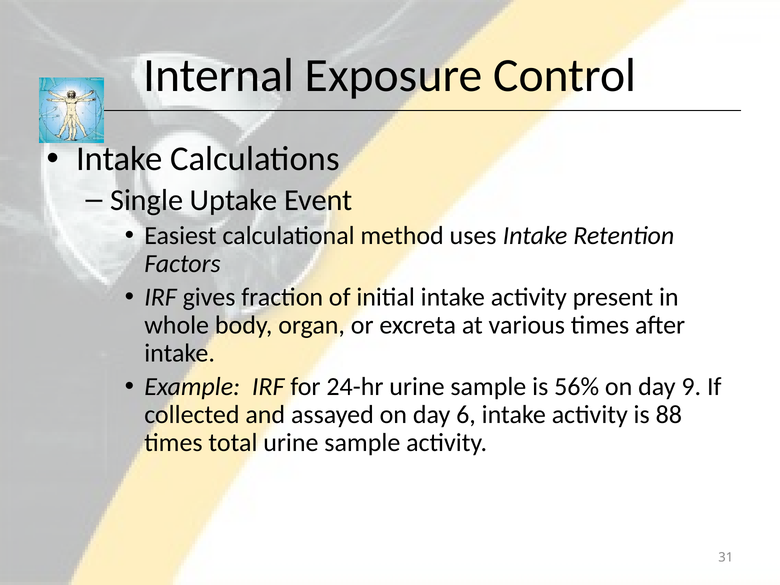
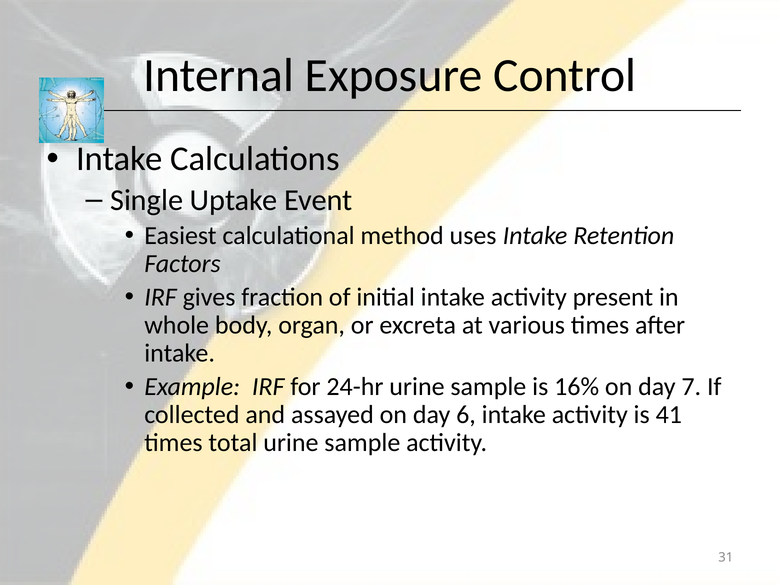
56%: 56% -> 16% (577, 387)
9: 9 -> 7 (691, 387)
88: 88 -> 41 (669, 415)
